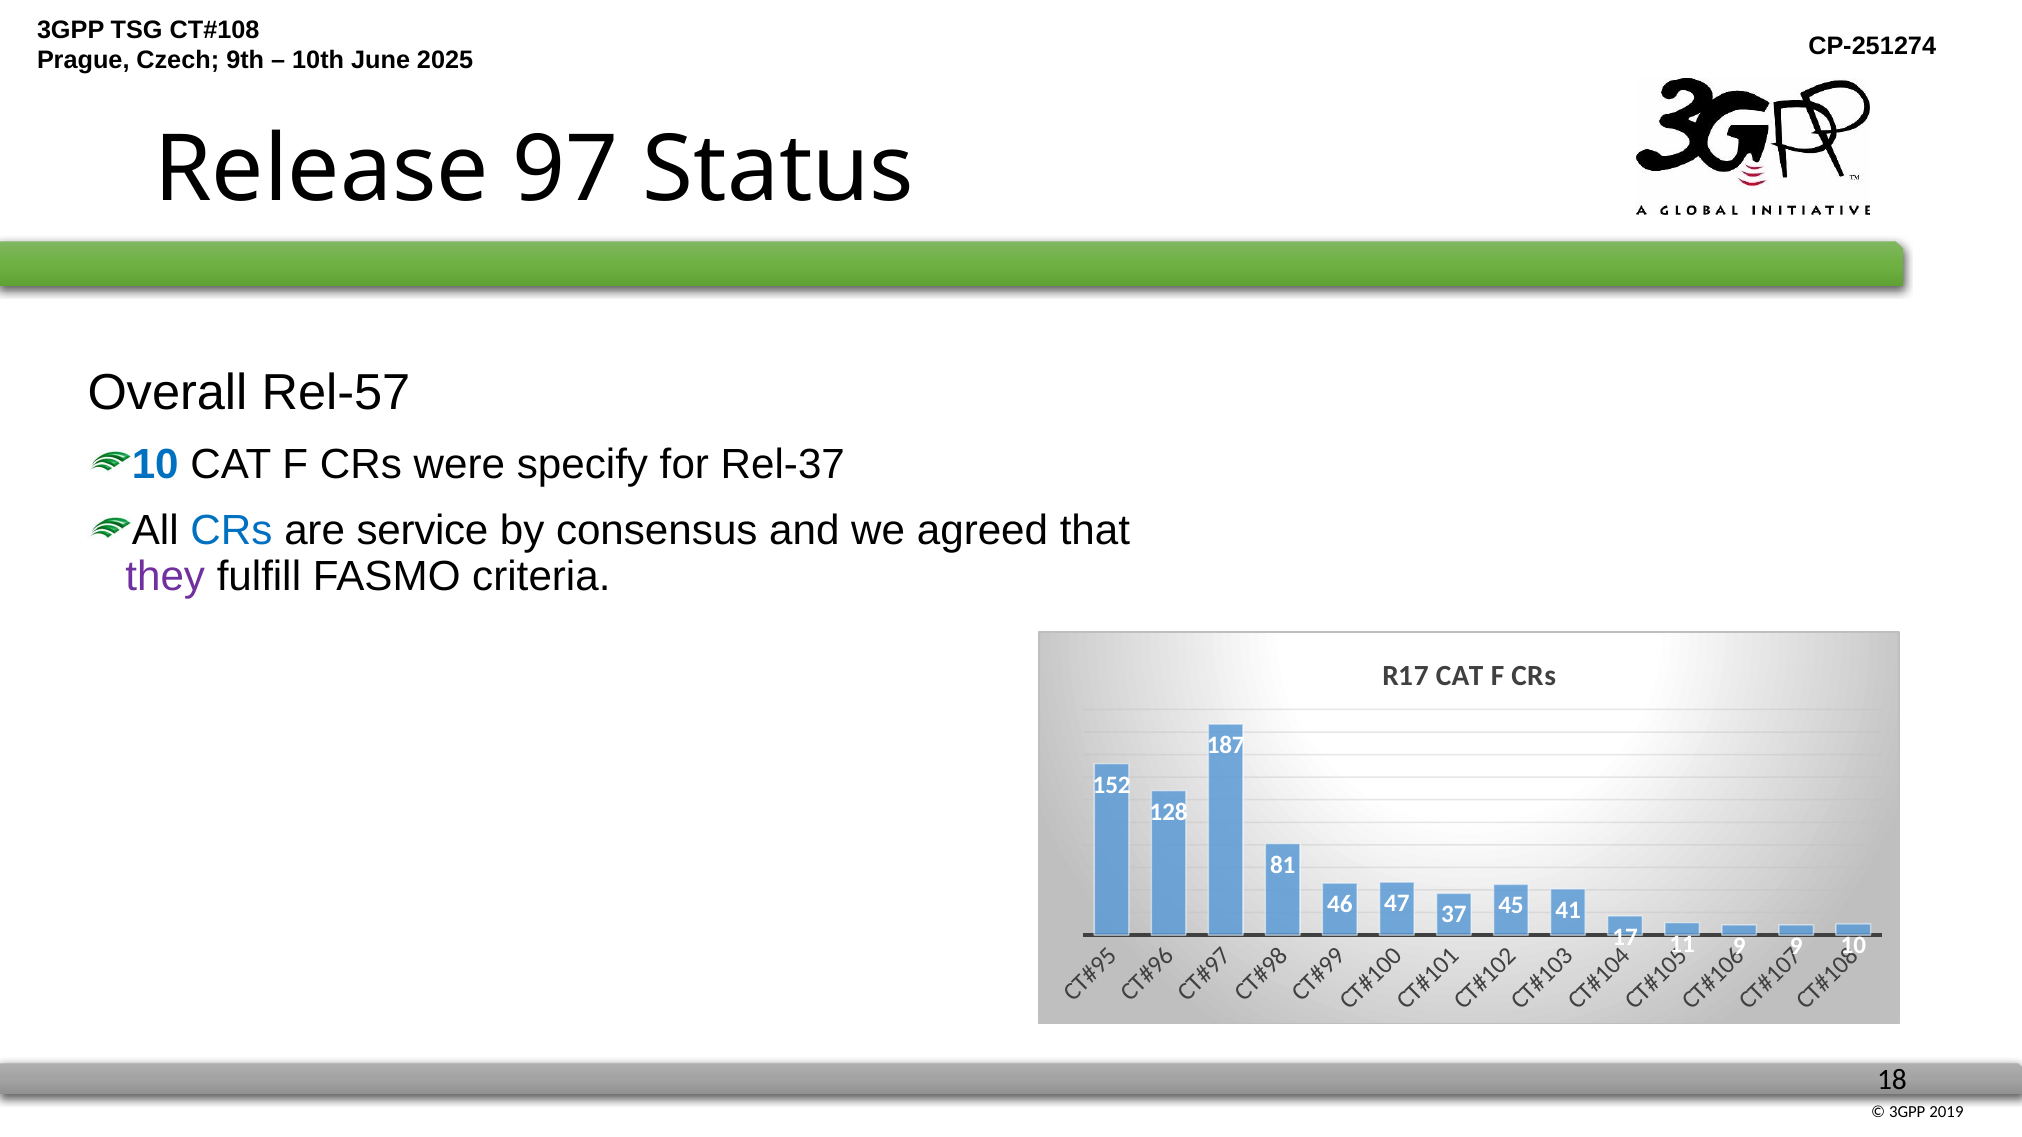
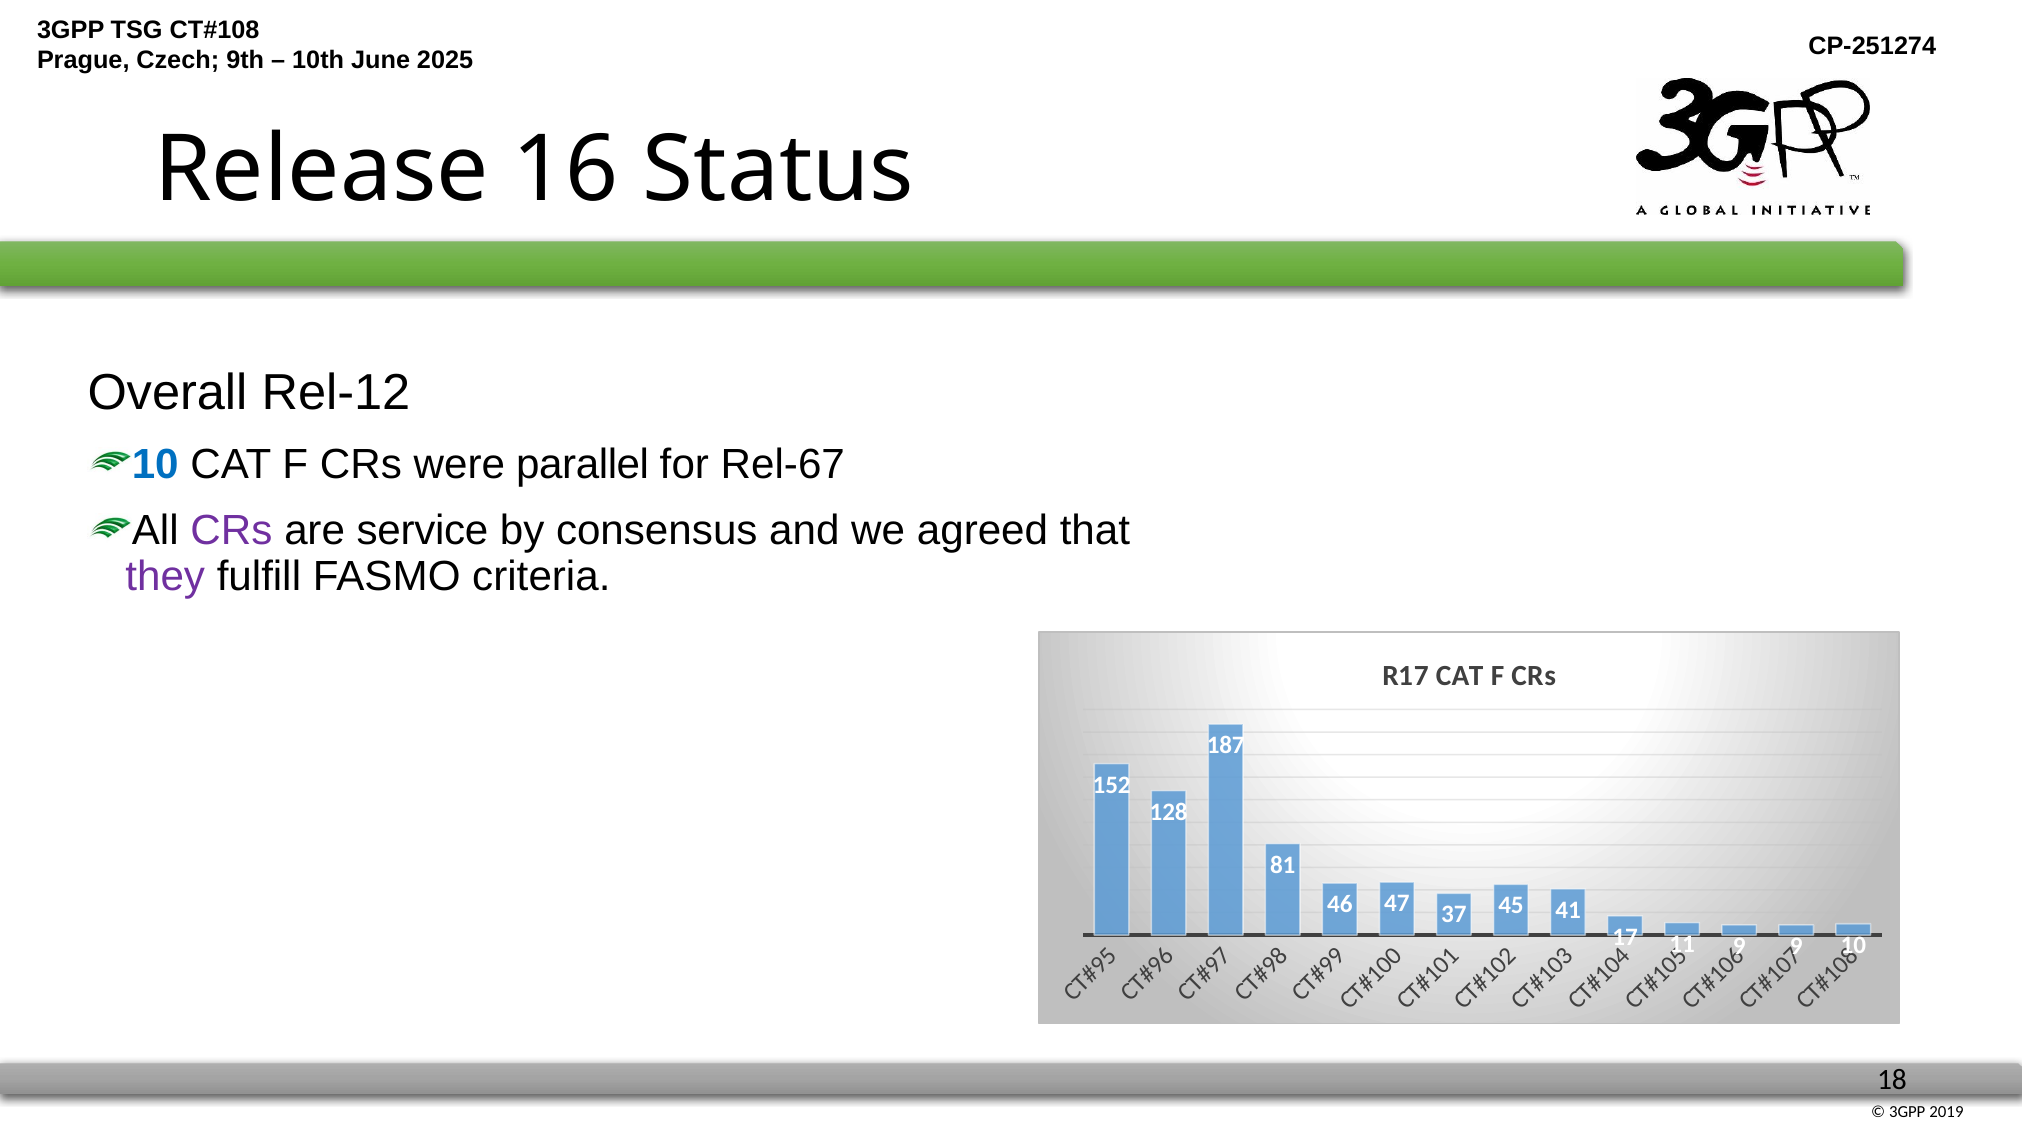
97: 97 -> 16 (566, 170)
Rel-57: Rel-57 -> Rel-12 (336, 393)
specify: specify -> parallel (583, 464)
Rel-37: Rel-37 -> Rel-67 (783, 464)
CRs colour: blue -> purple (231, 531)
